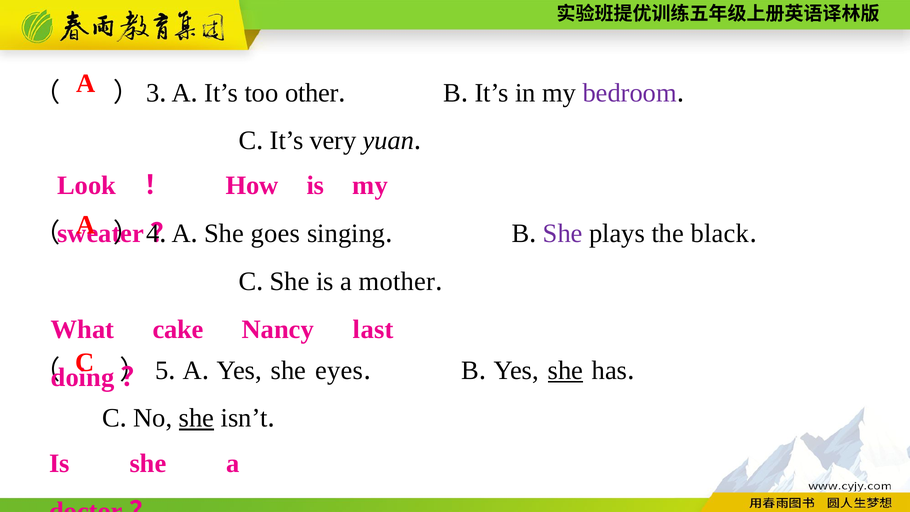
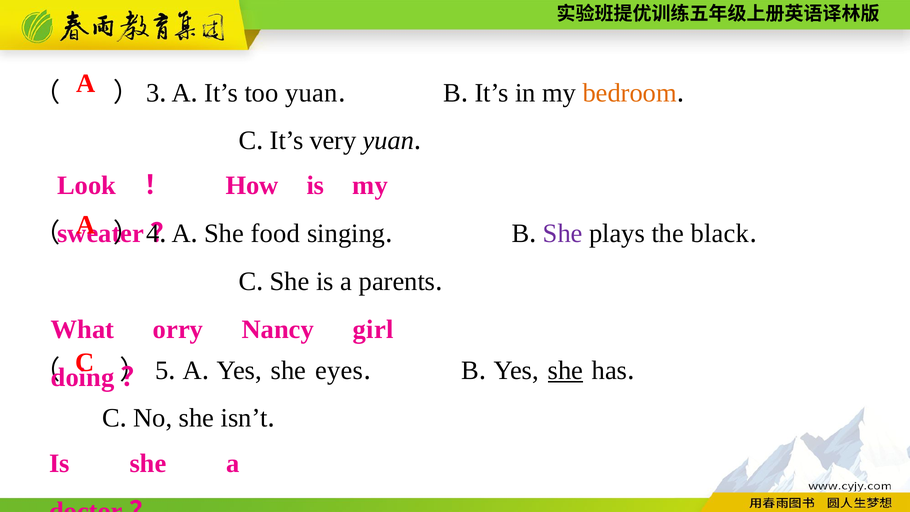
too other: other -> yuan (311, 93)
bedroom colour: purple -> orange (630, 93)
goes: goes -> food (275, 234)
mother: mother -> parents (397, 282)
cake: cake -> orry (178, 330)
last: last -> girl (373, 330)
she underline: present -> none (197, 418)
